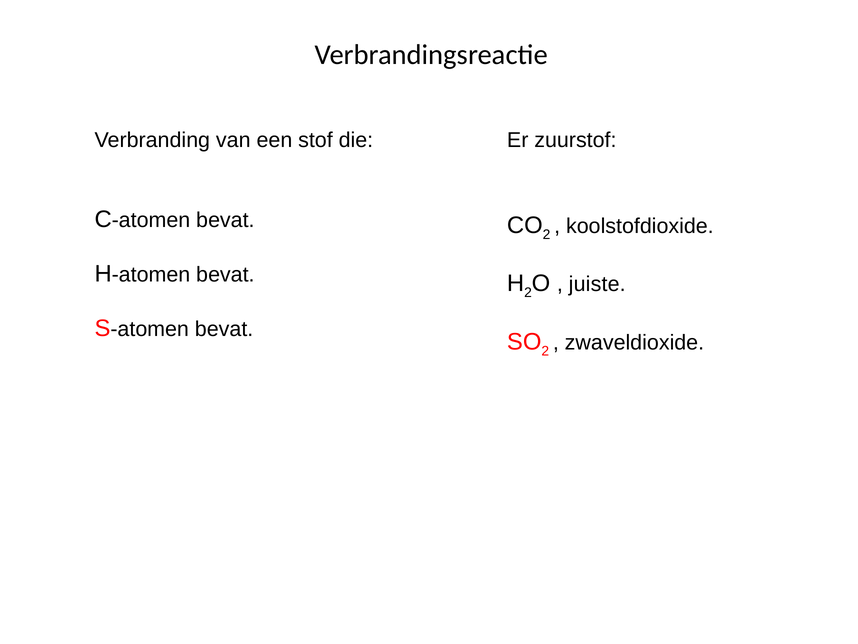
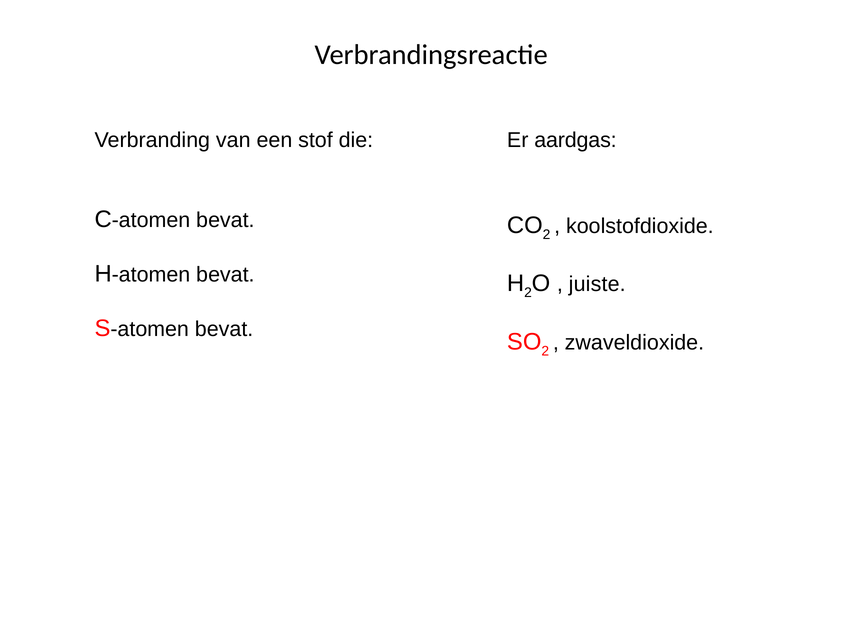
zuurstof: zuurstof -> aardgas (575, 140)
